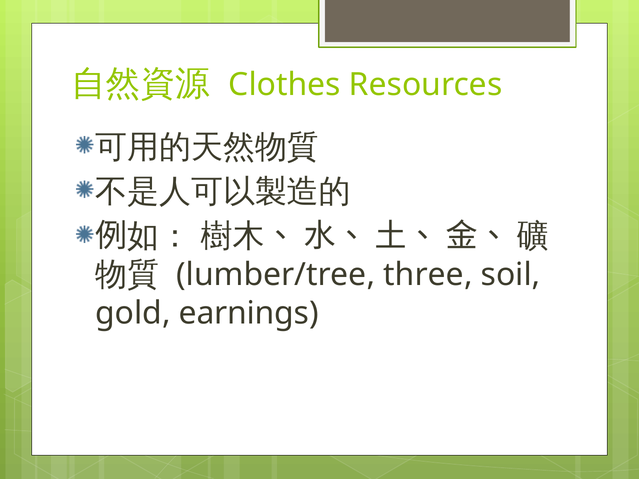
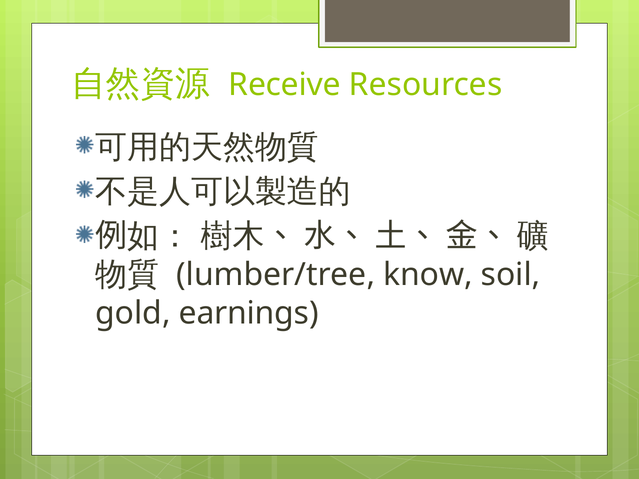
Clothes: Clothes -> Receive (285, 85)
three: three -> know (428, 275)
